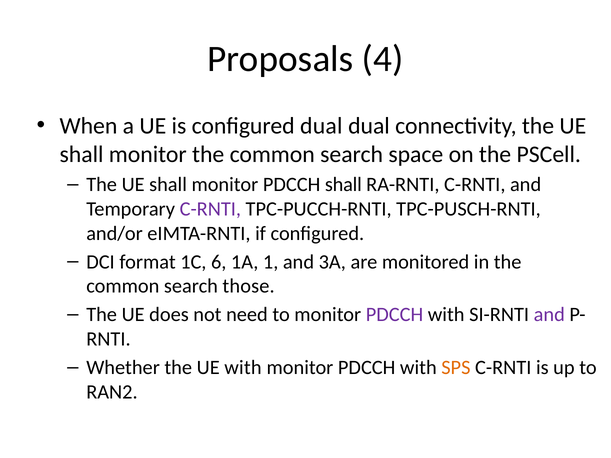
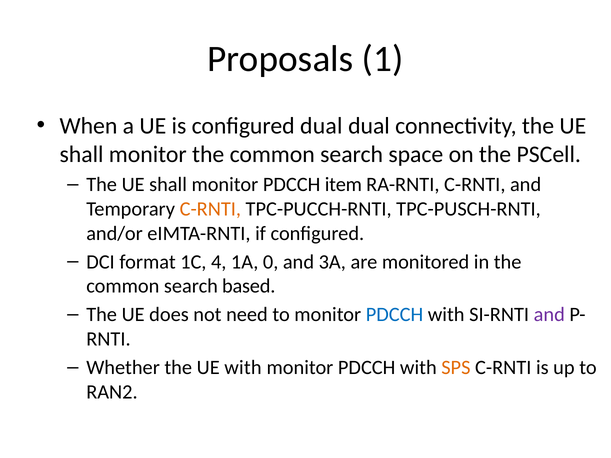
4: 4 -> 1 (383, 59)
PDCCH shall: shall -> item (343, 185)
C-RNTI colour: purple -> orange (210, 209)
6: 6 -> 4 (219, 262)
1: 1 -> 0 (271, 262)
those: those -> based (249, 286)
PDCCH colour: purple -> blue (395, 315)
